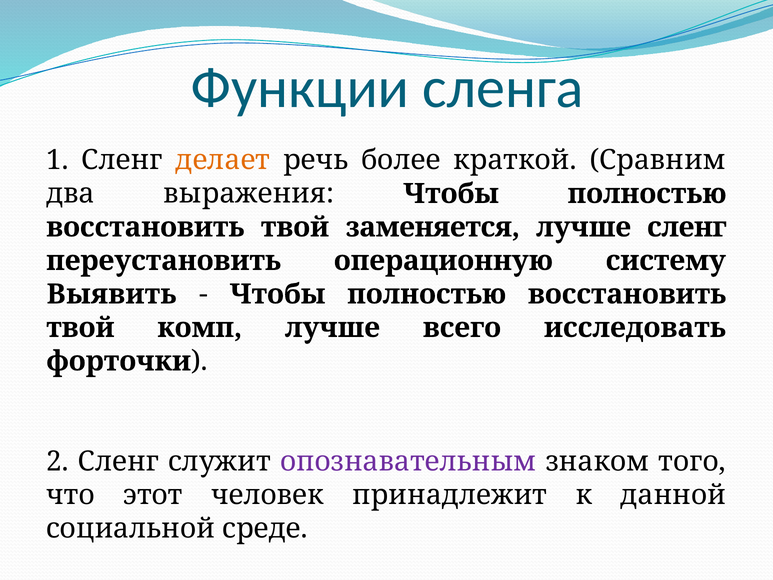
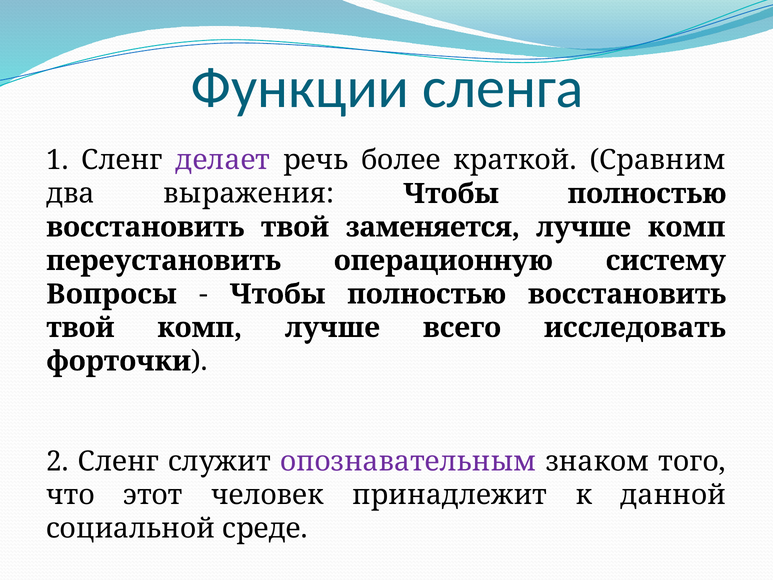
делает colour: orange -> purple (223, 160)
лучше сленг: сленг -> комп (687, 227)
Выявить: Выявить -> Вопросы (112, 294)
